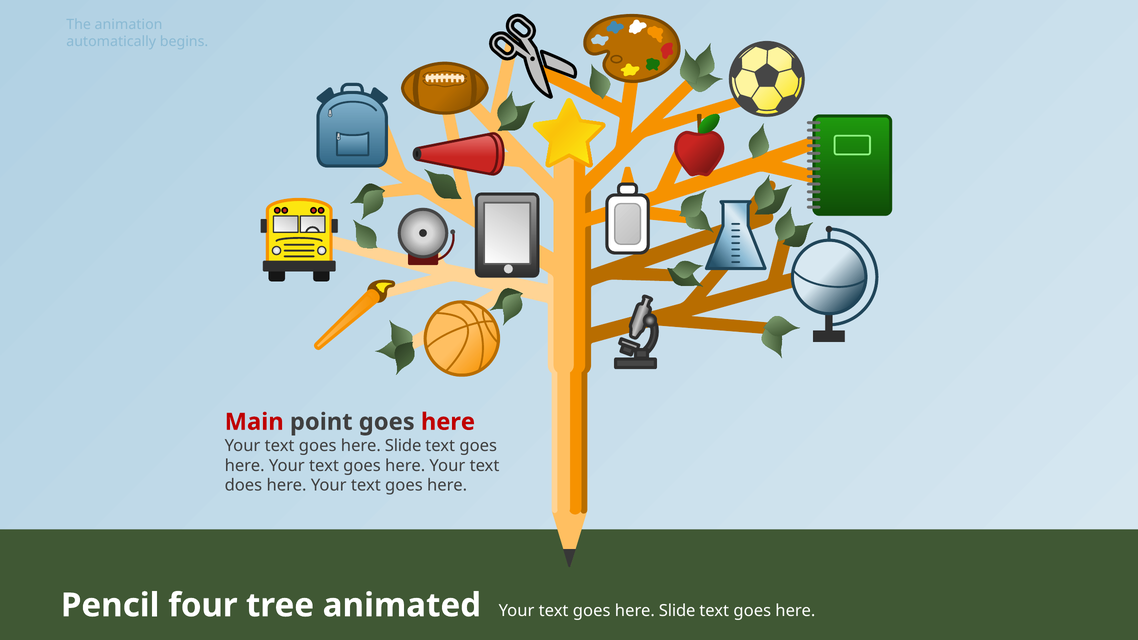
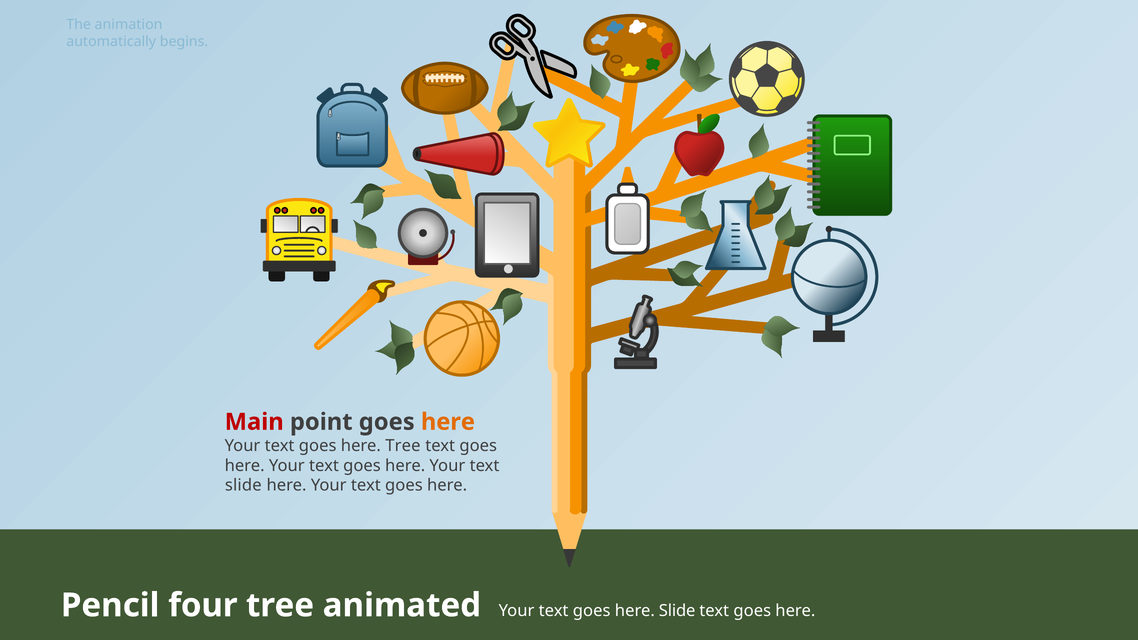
here colour: red -> orange (448, 422)
Slide: Slide -> Tree (403, 446)
does: does -> slide (243, 486)
